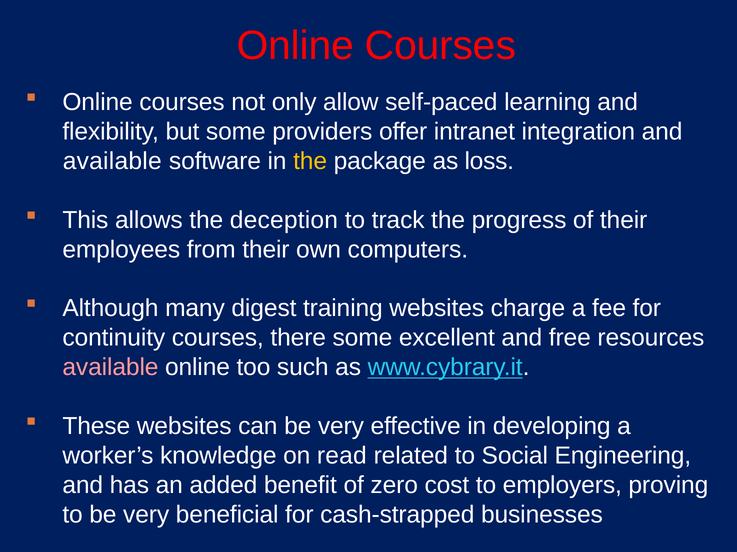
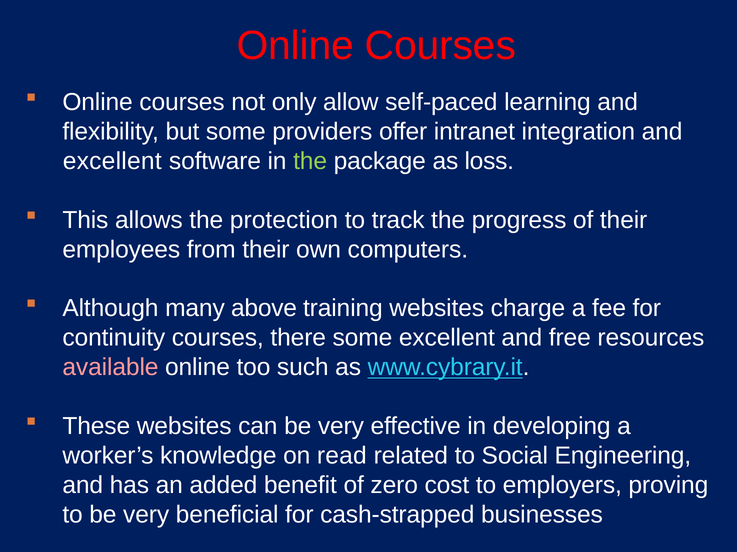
available: available -> excellent (112, 161)
the colour: yellow -> light green (310, 161)
deception: deception -> protection (284, 220)
digest: digest -> above (264, 309)
